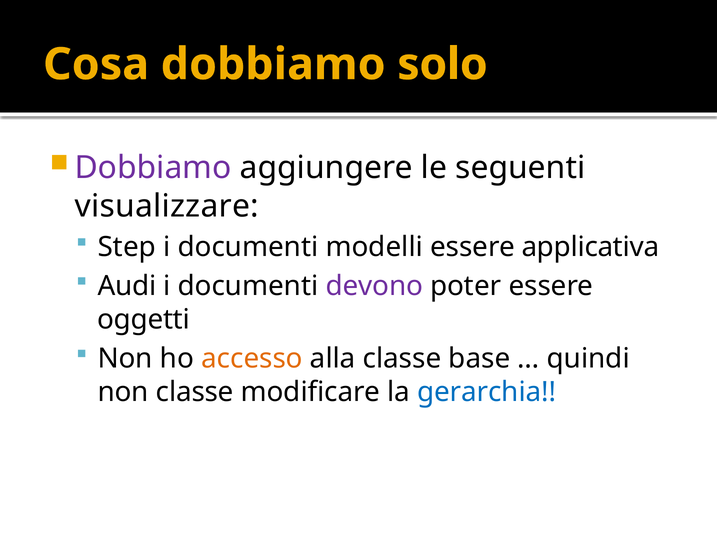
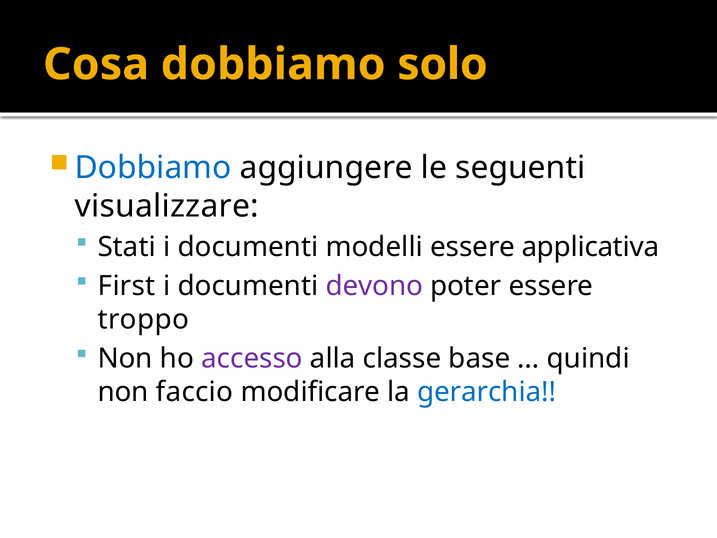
Dobbiamo colour: purple -> blue (153, 168)
Step: Step -> Stati (127, 247)
Audi: Audi -> First (127, 286)
oggetti: oggetti -> troppo (143, 320)
accesso colour: orange -> purple (252, 358)
non classe: classe -> faccio (195, 392)
